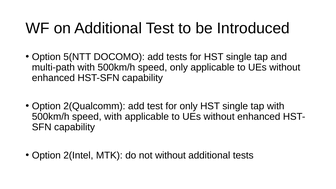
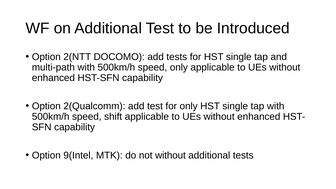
5(NTT: 5(NTT -> 2(NTT (77, 57)
speed with: with -> shift (113, 117)
2(Intel: 2(Intel -> 9(Intel (78, 155)
